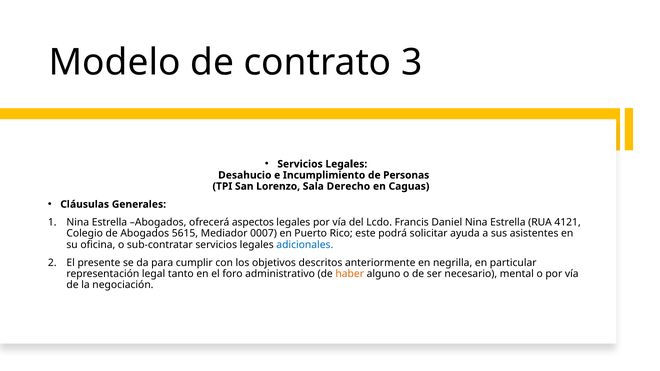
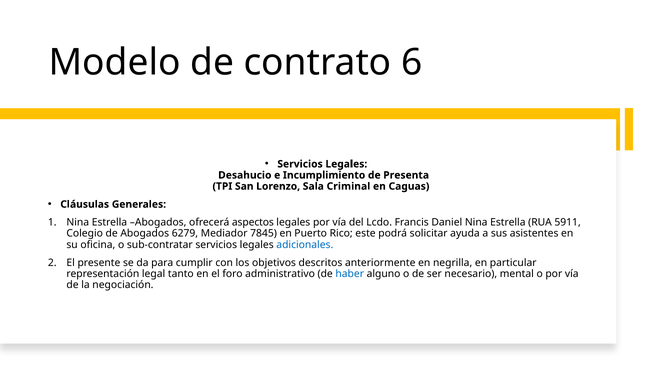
3: 3 -> 6 (412, 63)
Personas: Personas -> Presenta (406, 175)
Derecho: Derecho -> Criminal (348, 186)
4121: 4121 -> 5911 (568, 222)
5615: 5615 -> 6279 (185, 234)
0007: 0007 -> 7845 (264, 234)
haber colour: orange -> blue (350, 274)
